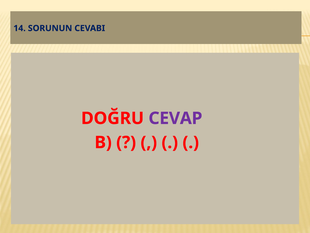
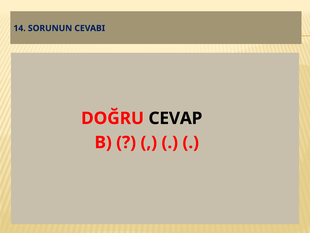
CEVAP colour: purple -> black (175, 118)
